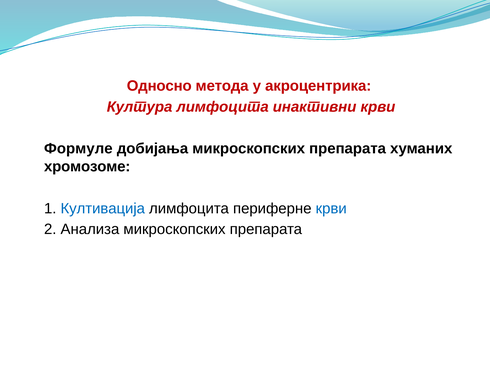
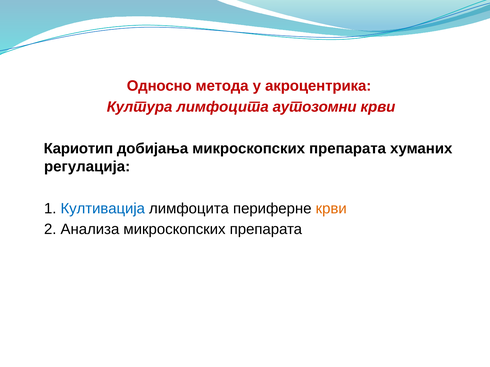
инактивни: инактивни -> аутозомни (315, 107)
Формуле: Формуле -> Кариотип (78, 149)
хромозоме: хромозоме -> регулација (87, 167)
крви colour: blue -> orange (331, 209)
